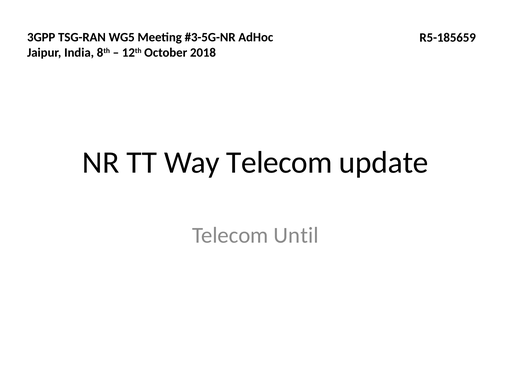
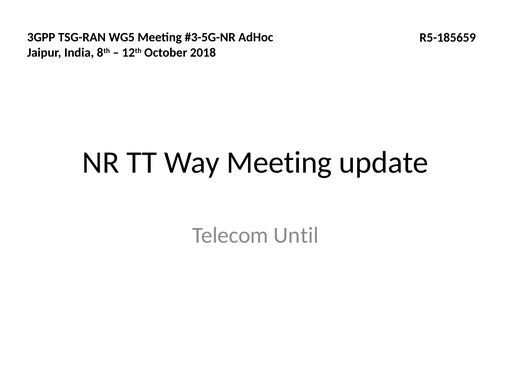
Way Telecom: Telecom -> Meeting (279, 162)
